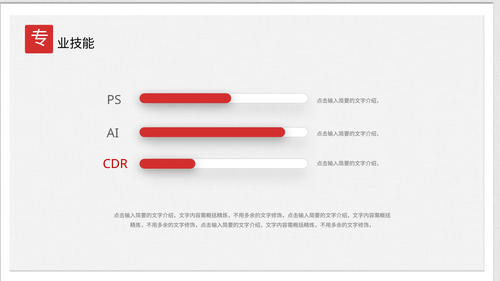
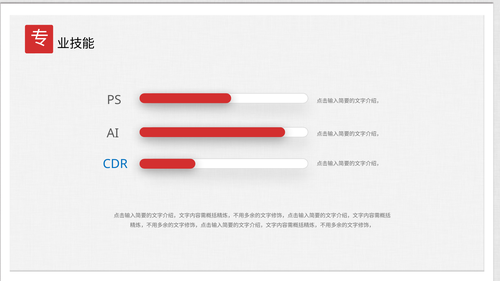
CDR colour: red -> blue (115, 164)
